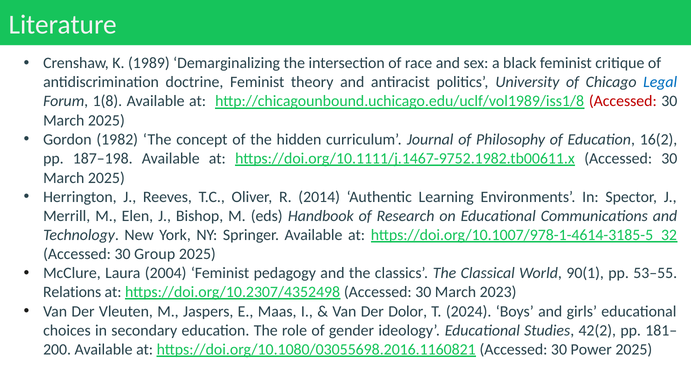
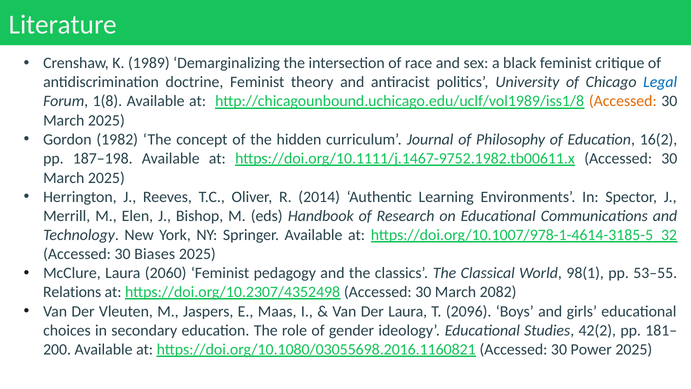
Accessed colour: red -> orange (623, 101)
Group: Group -> Biases (155, 254)
2004: 2004 -> 2060 (166, 273)
90(1: 90(1 -> 98(1 (585, 273)
2023: 2023 -> 2082 (498, 292)
Der Dolor: Dolor -> Laura (408, 311)
2024: 2024 -> 2096 (469, 311)
